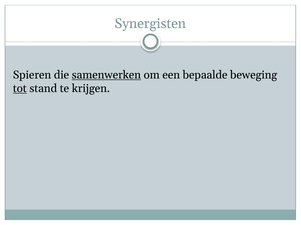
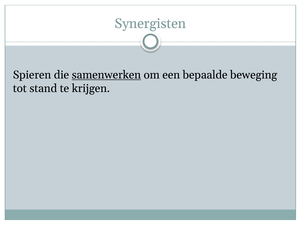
tot underline: present -> none (20, 89)
